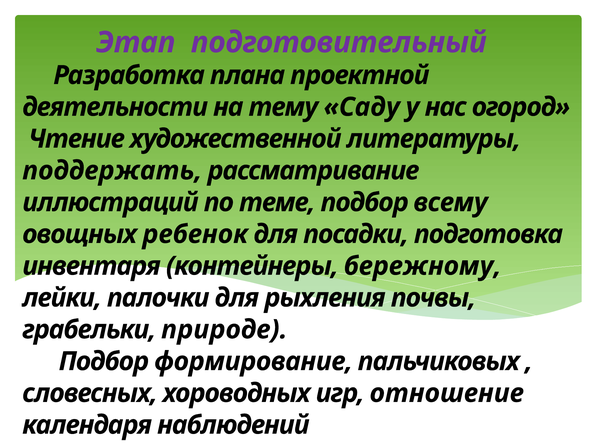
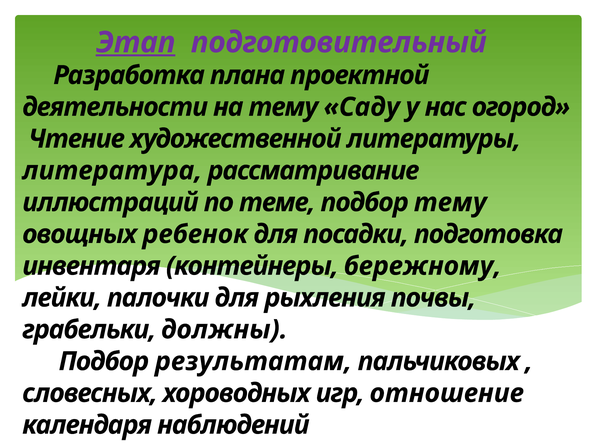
Этап underline: none -> present (136, 42)
поддержать: поддержать -> литература (112, 171)
подбор всему: всему -> тему (450, 202)
природе: природе -> должны (224, 330)
формирование: формирование -> результатам (253, 361)
